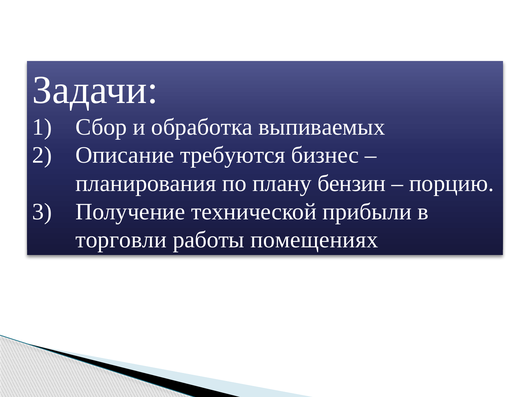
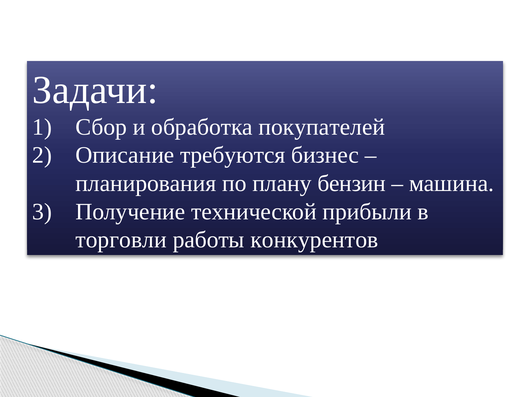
выпиваемых: выпиваемых -> покупателей (322, 127)
порцию: порцию -> машина (452, 184)
помещениях: помещениях -> конкурентов (314, 240)
